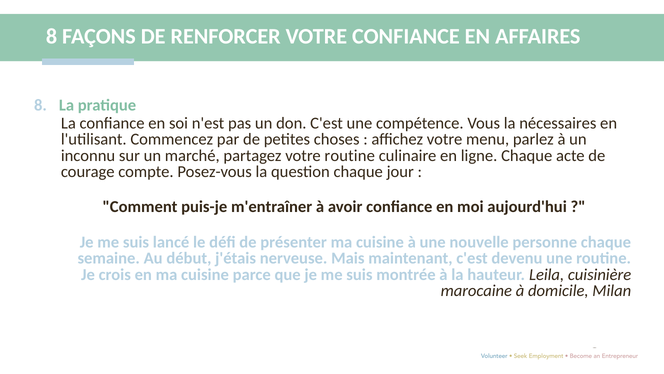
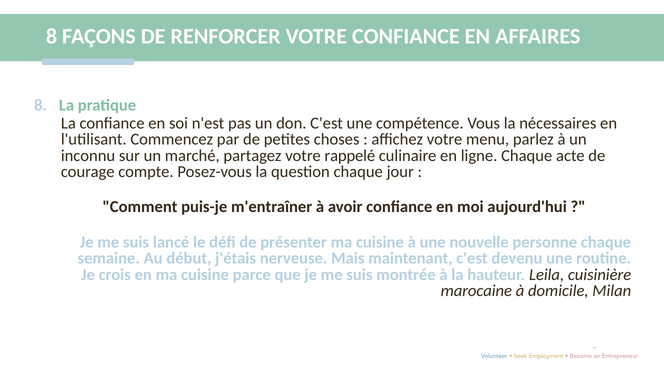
votre routine: routine -> rappelé (350, 155)
